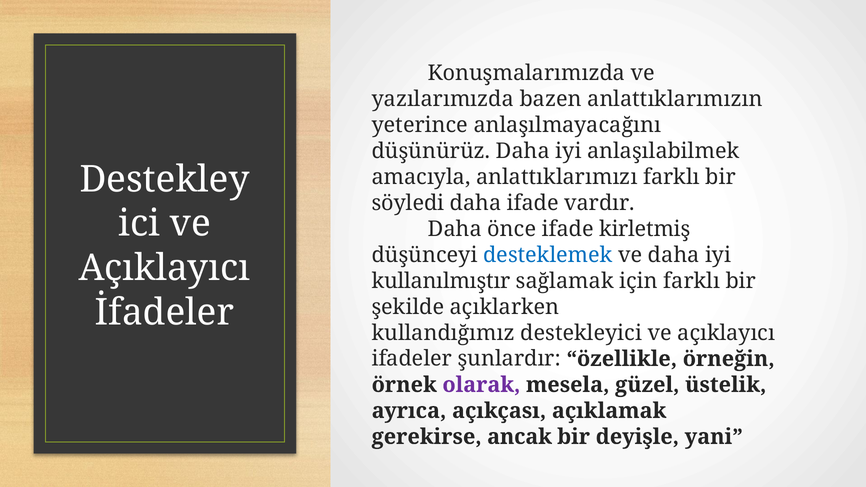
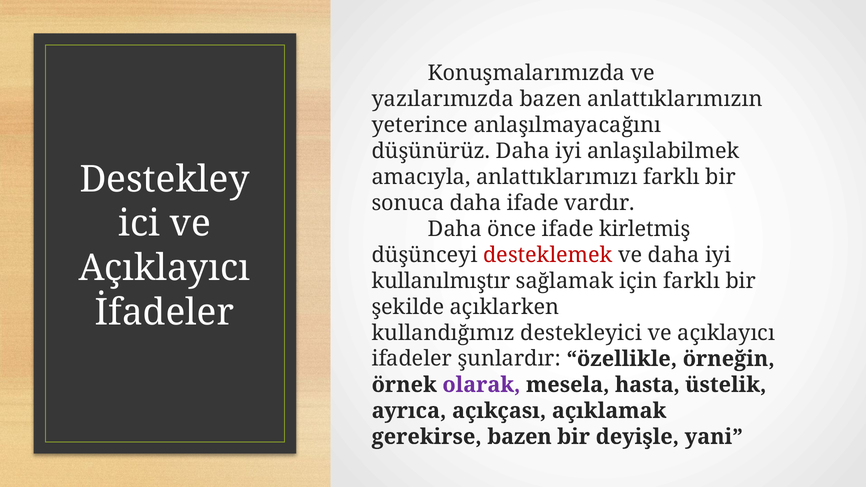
söyledi: söyledi -> sonuca (408, 203)
desteklemek colour: blue -> red (548, 255)
güzel: güzel -> hasta (647, 385)
gerekirse ancak: ancak -> bazen (520, 437)
